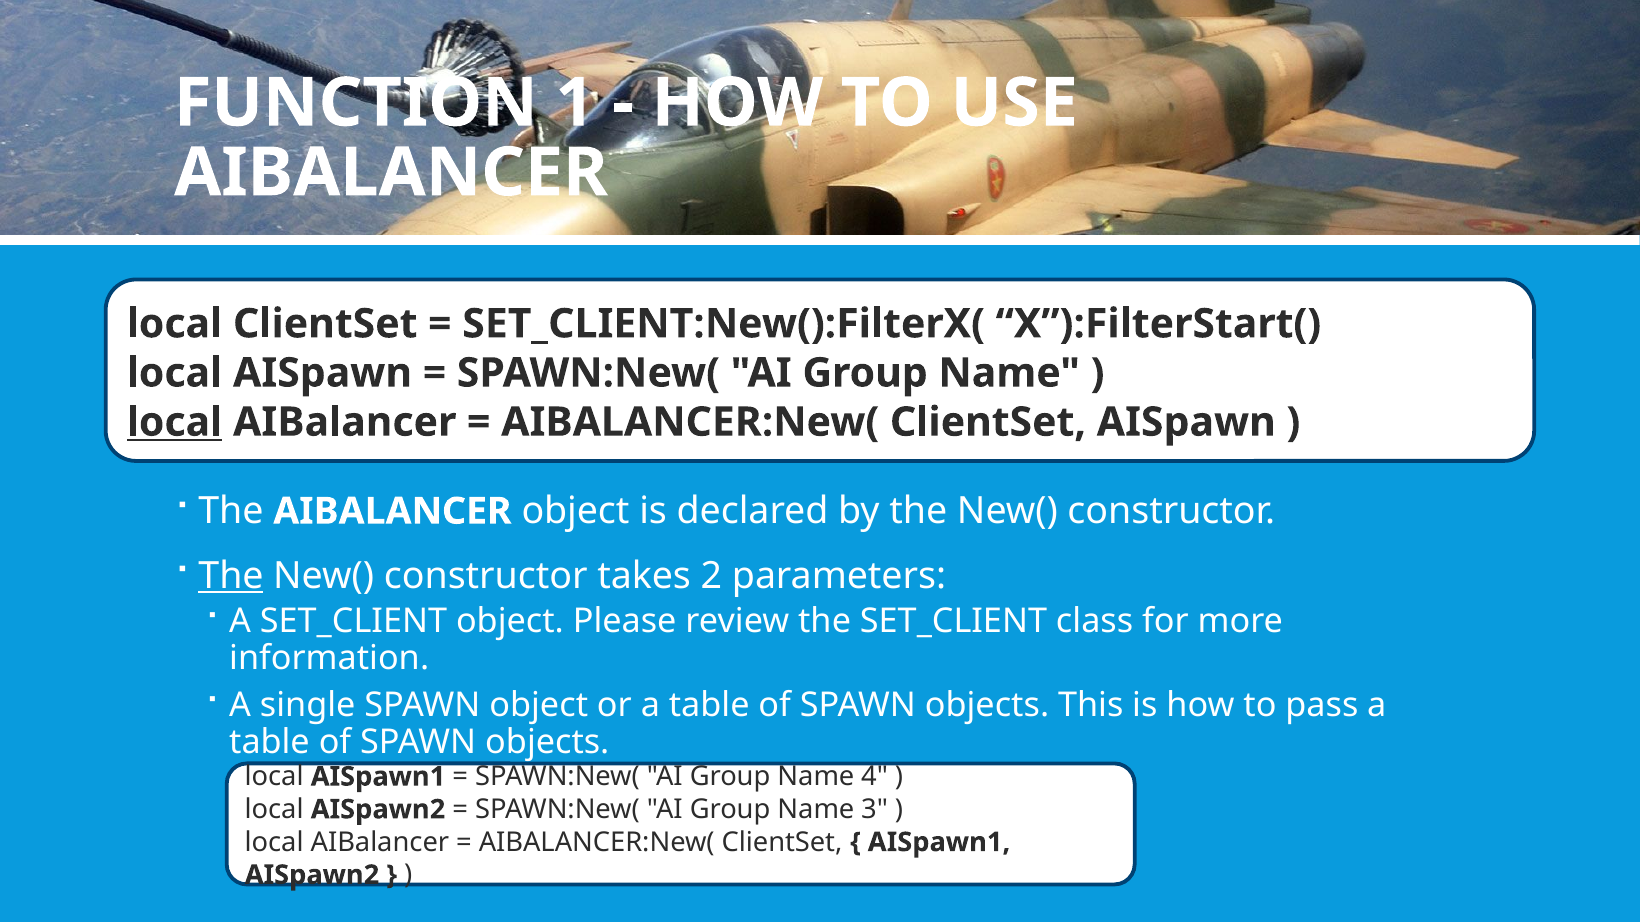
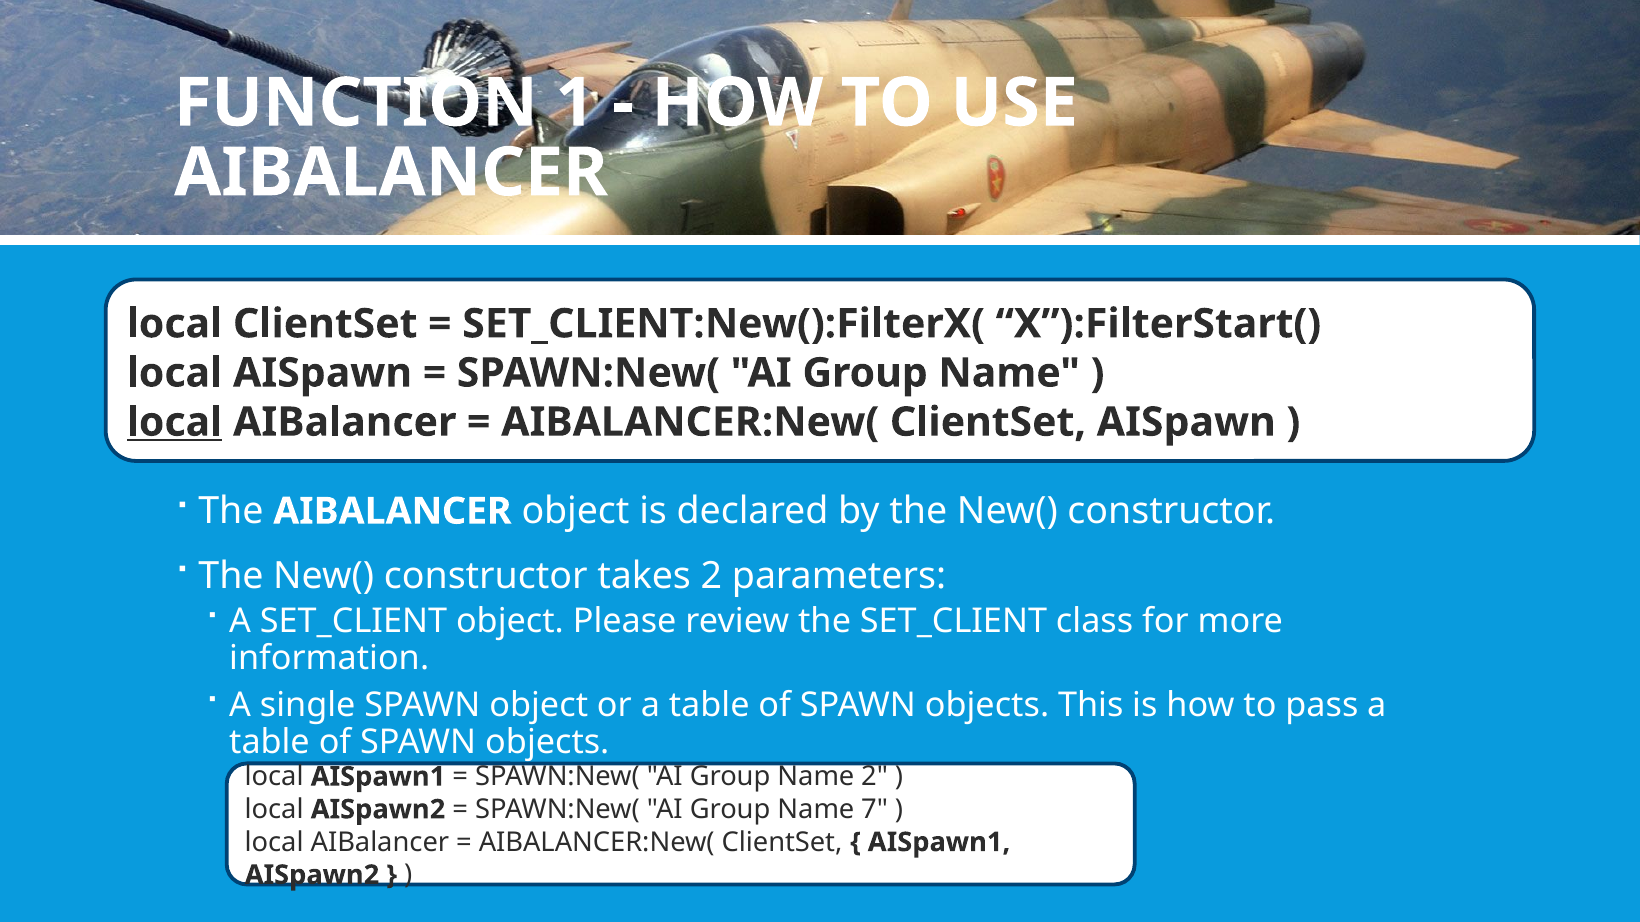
The underline: present -> none (231, 576)
Name 4: 4 -> 2 (875, 777)
3: 3 -> 7 (875, 810)
